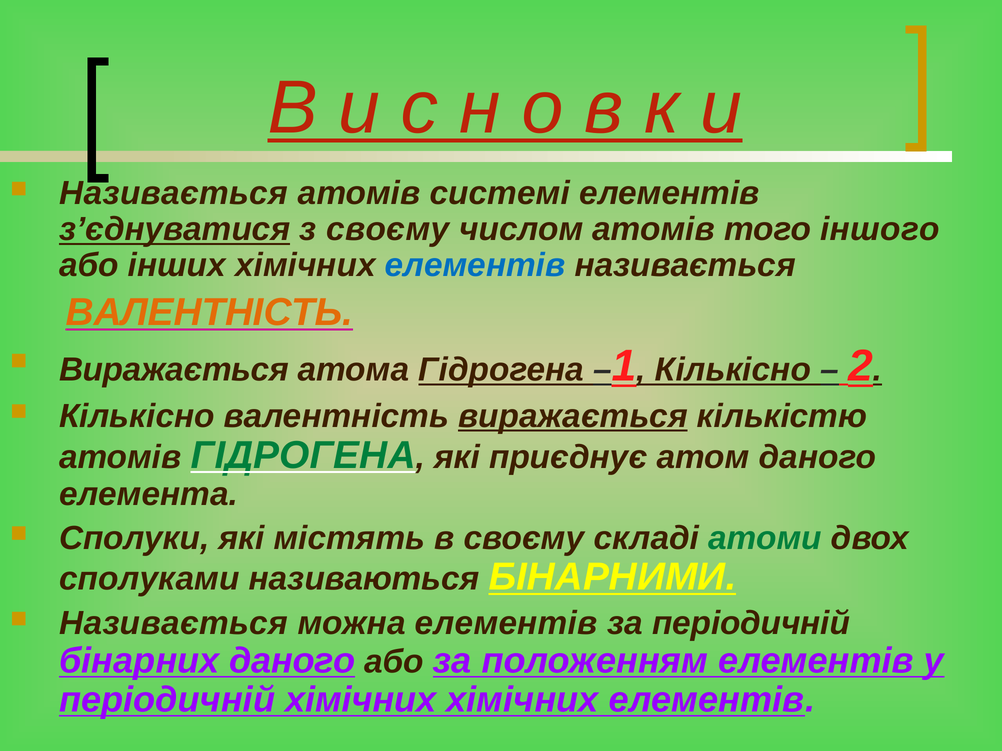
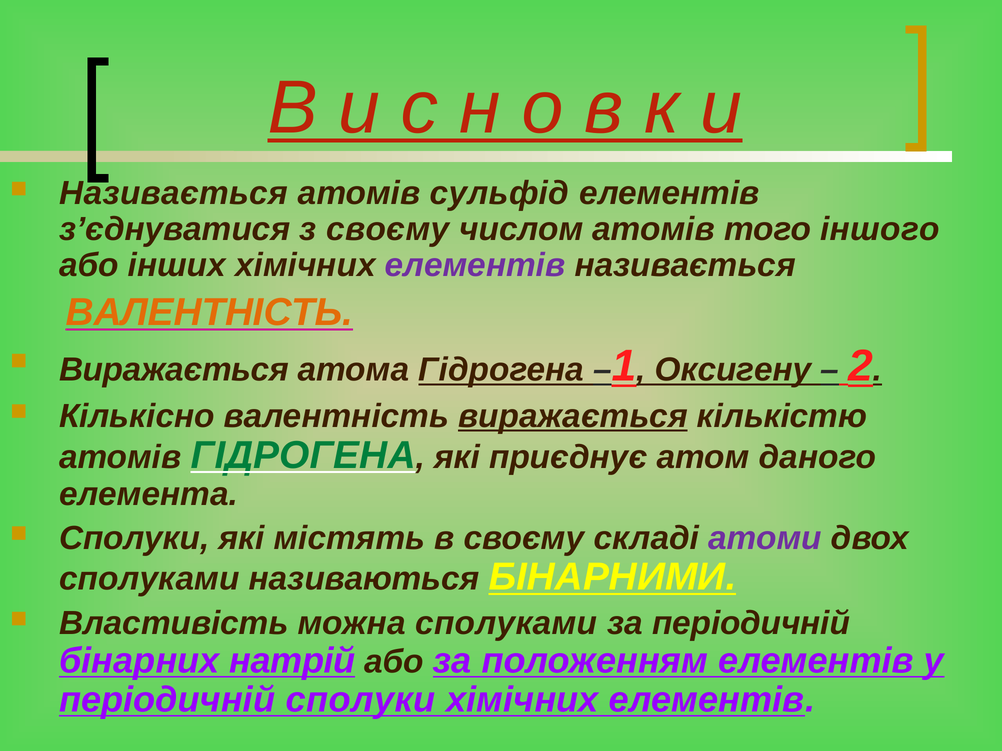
системі: системі -> сульфід (500, 194)
з’єднуватися underline: present -> none (175, 230)
елементів colour: blue -> purple (475, 266)
Кількісно: Кількісно -> Оксигену (733, 370)
атоми colour: green -> purple (765, 538)
Називається: Називається -> Властивість (174, 624)
можна елементів: елементів -> сполуками (506, 624)
бінарних даного: даного -> натрій (292, 661)
періодичній хімічних: хімічних -> сполуки (361, 700)
